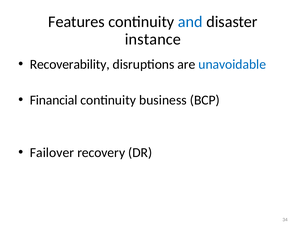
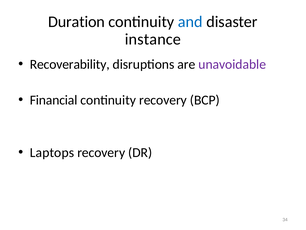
Features: Features -> Duration (77, 22)
unavoidable colour: blue -> purple (232, 64)
continuity business: business -> recovery (163, 100)
Failover: Failover -> Laptops (52, 152)
